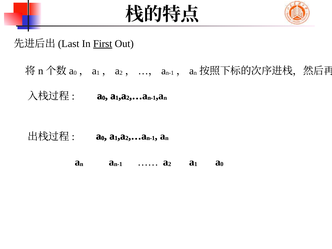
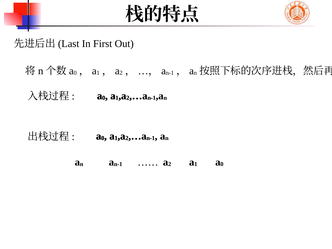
First underline: present -> none (103, 44)
